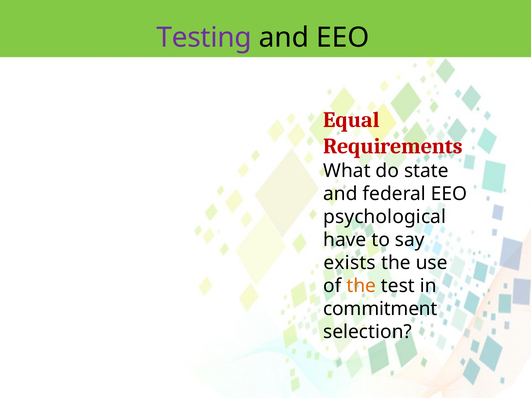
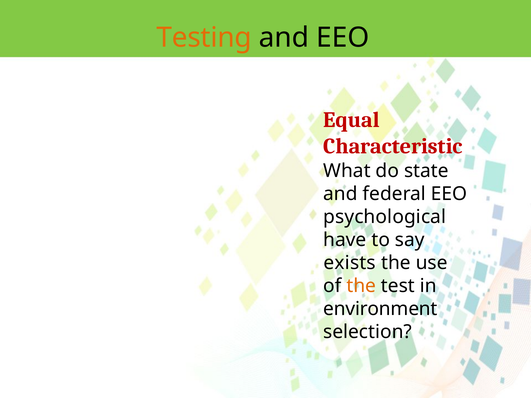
Testing colour: purple -> orange (204, 38)
Requirements: Requirements -> Characteristic (393, 146)
commitment: commitment -> environment (380, 309)
